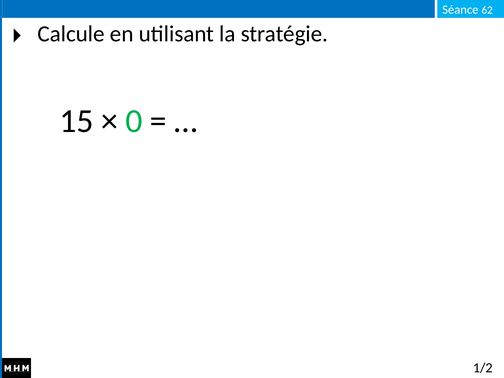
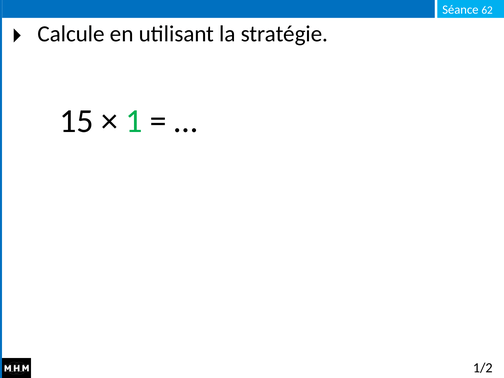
0: 0 -> 1 (134, 121)
